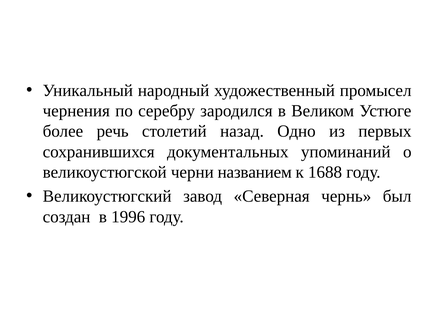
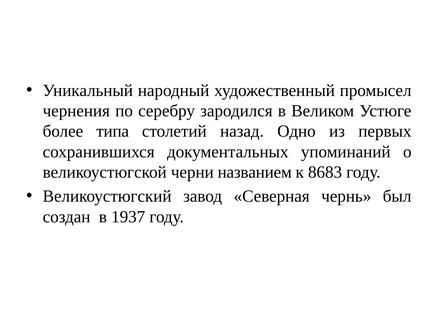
речь: речь -> типа (113, 131)
1688: 1688 -> 8683 (325, 172)
1996: 1996 -> 1937 (128, 216)
